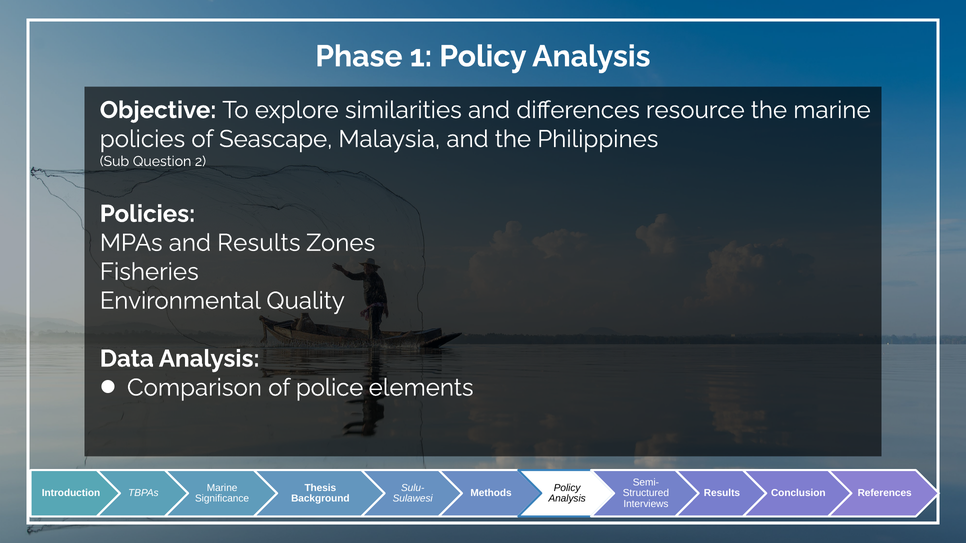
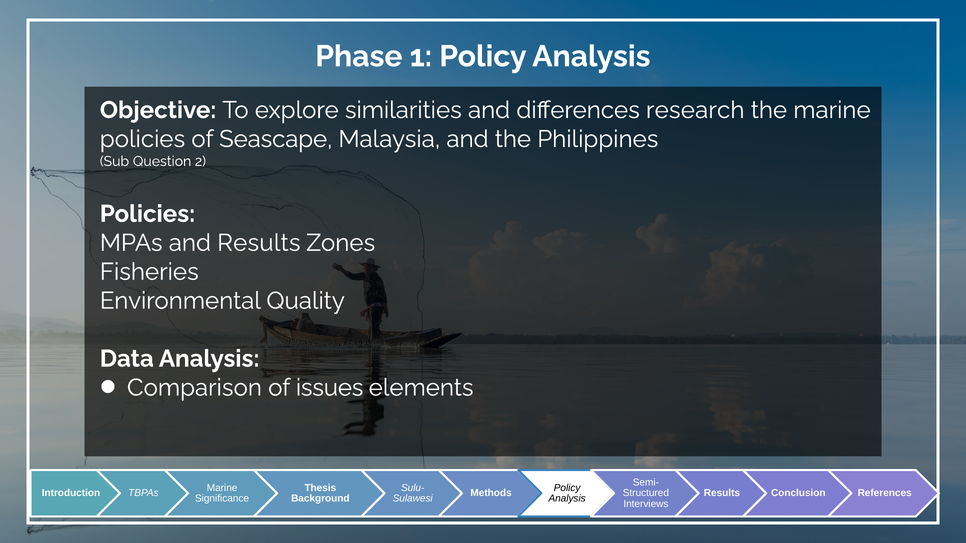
resource: resource -> research (695, 110)
police: police -> issues (330, 388)
